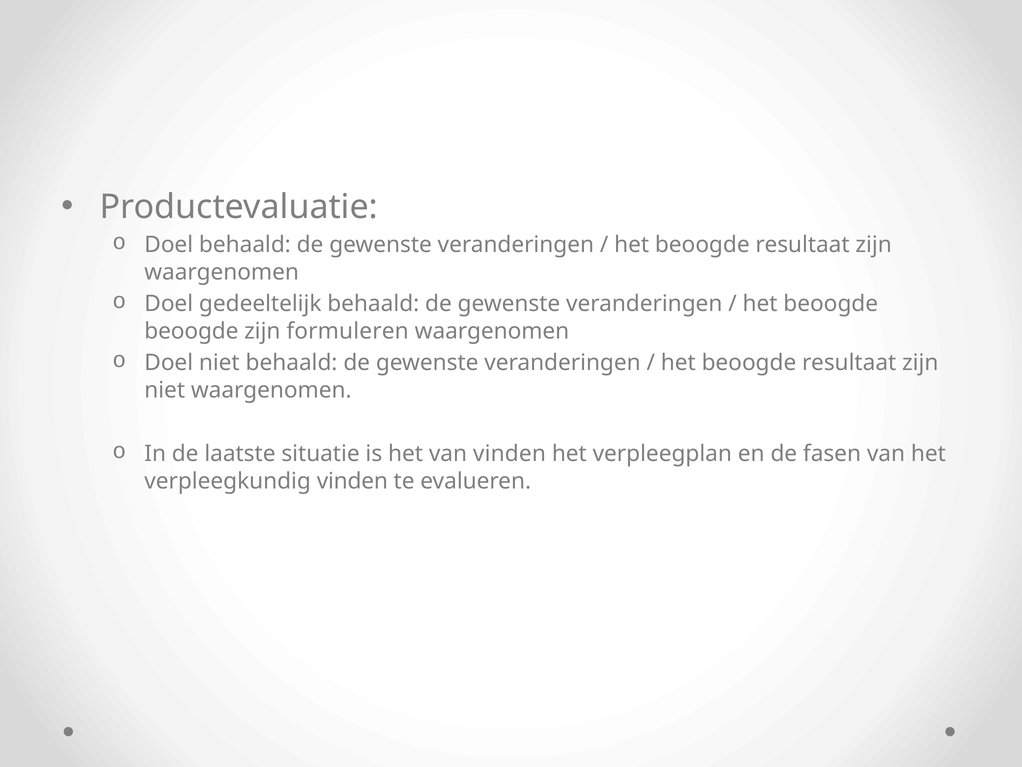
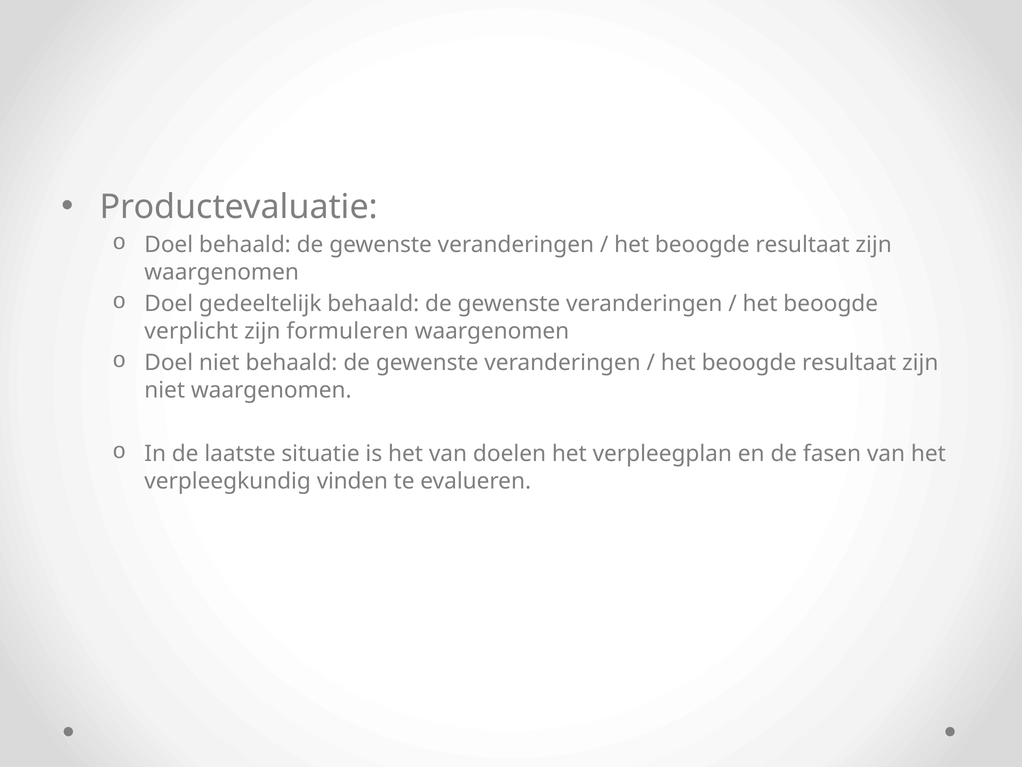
beoogde: beoogde -> verplicht (191, 331)
van vinden: vinden -> doelen (510, 453)
